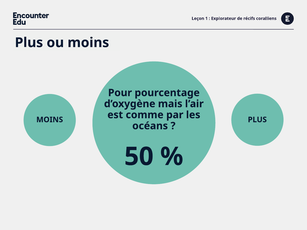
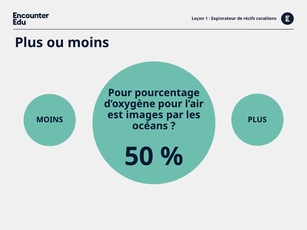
d’oxygène mais: mais -> pour (170, 104)
comme: comme -> images (145, 115)
